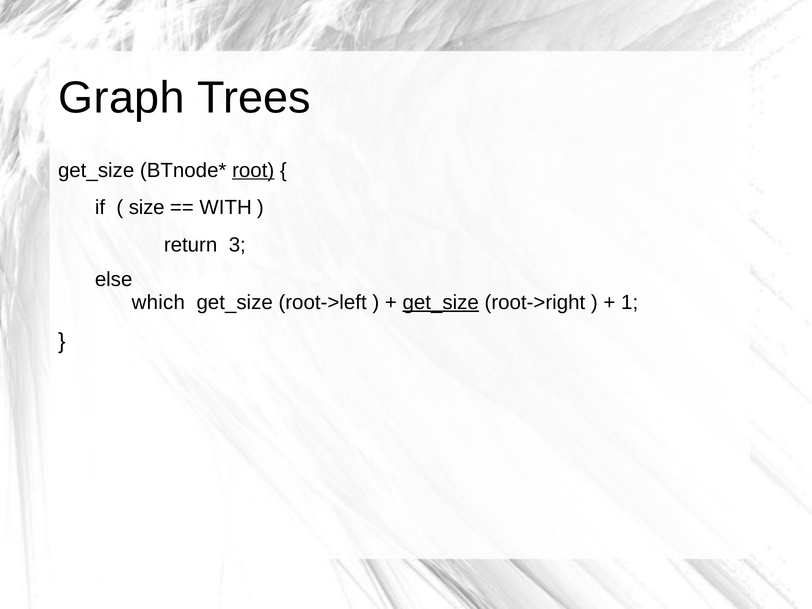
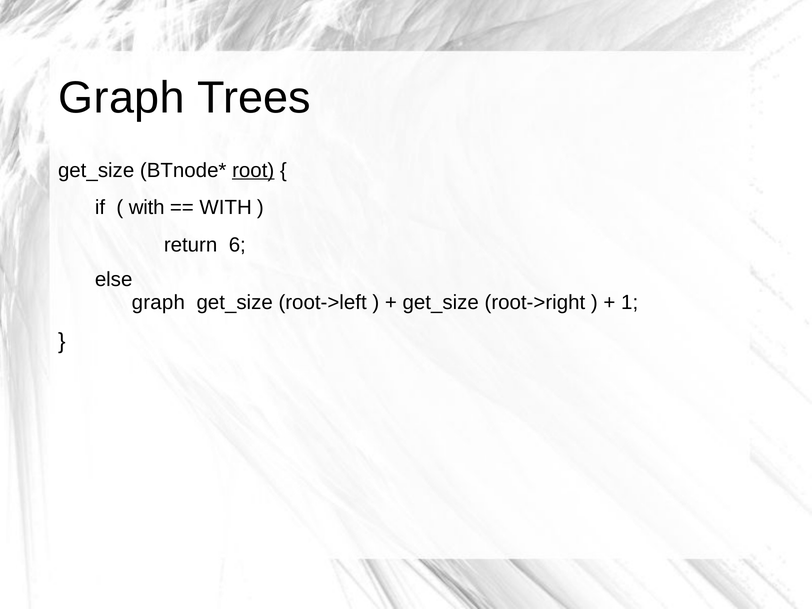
size: size -> with (147, 208)
3: 3 -> 6 (237, 245)
which: which -> graph (158, 302)
get_size underline: present -> none (441, 302)
